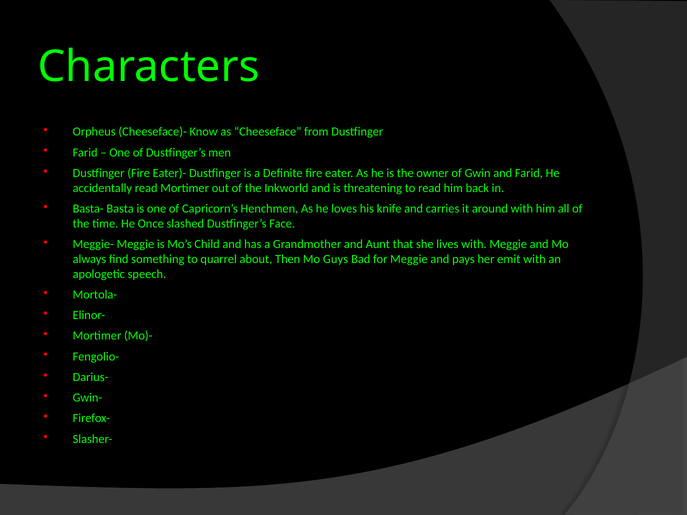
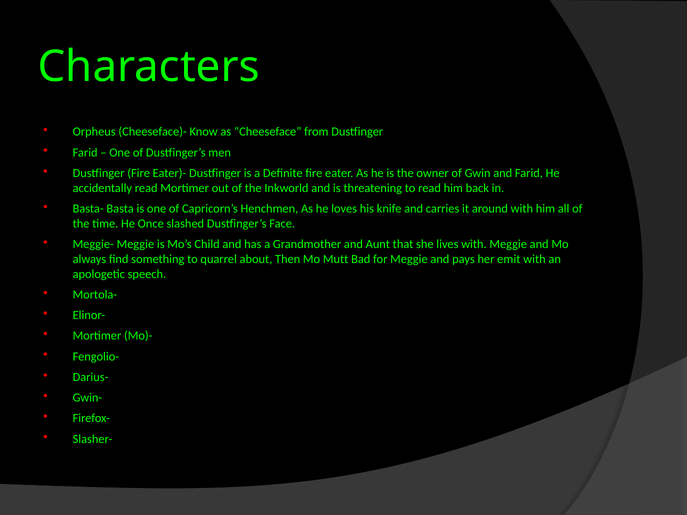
Guys: Guys -> Mutt (336, 259)
